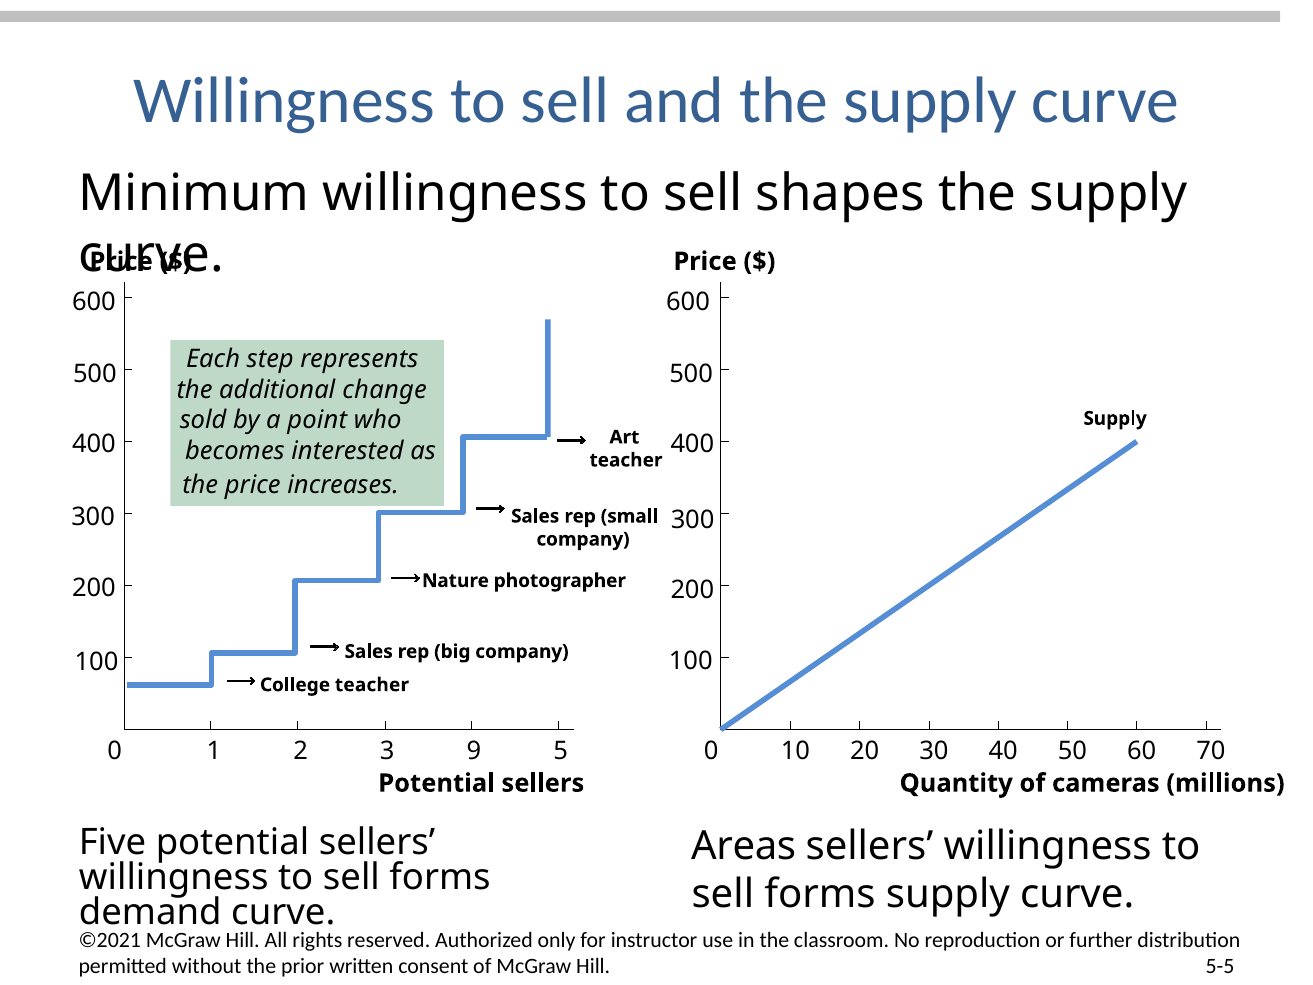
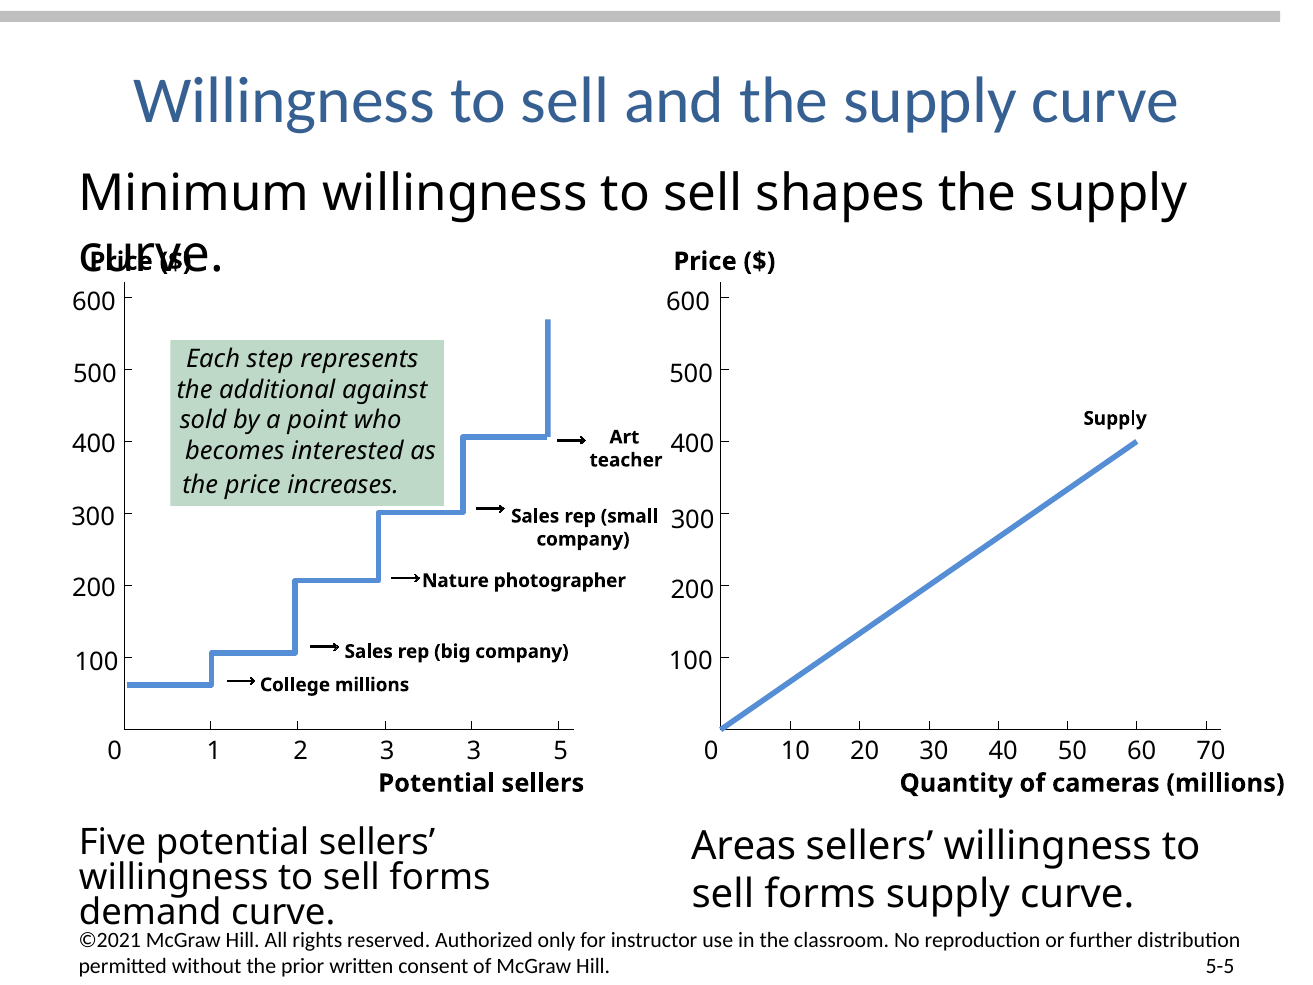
change: change -> against (385, 390)
College teacher: teacher -> millions (372, 685)
3 9: 9 -> 3 (474, 751)
